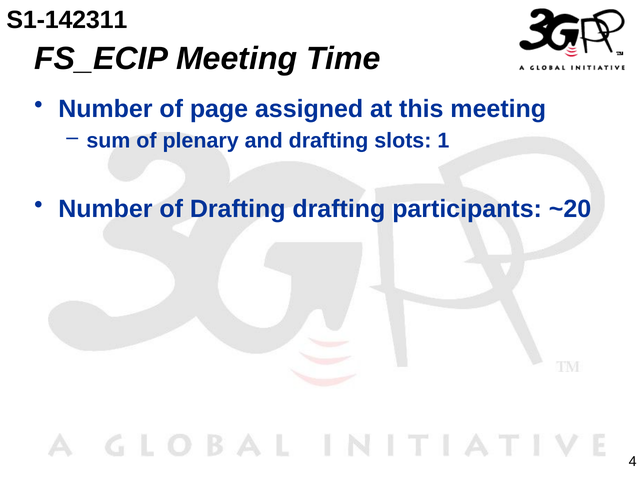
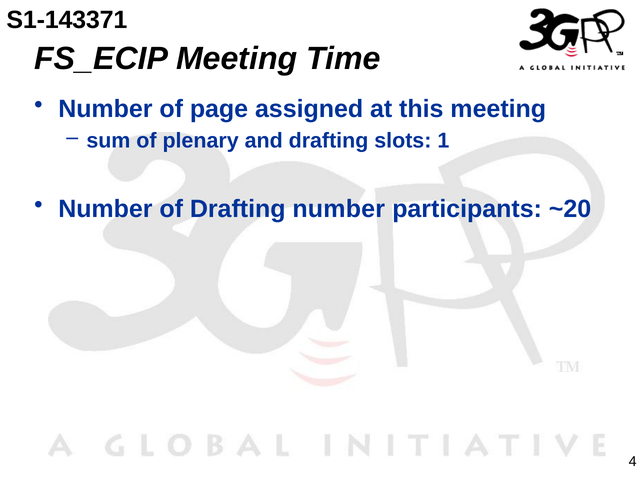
S1-142311: S1-142311 -> S1-143371 (67, 20)
Drafting drafting: drafting -> number (339, 209)
